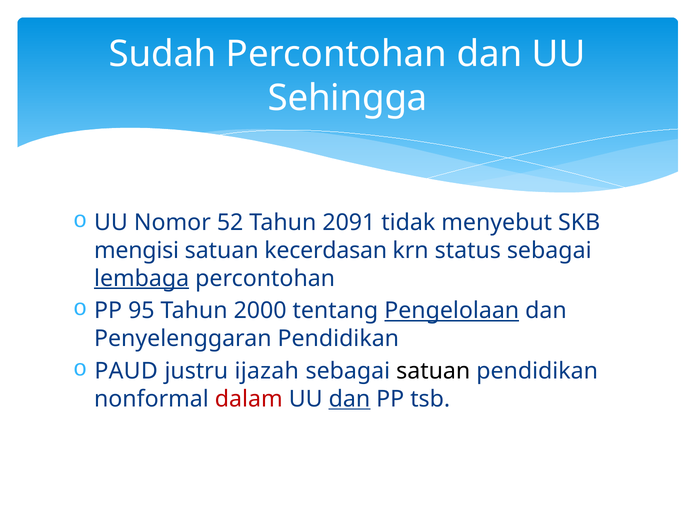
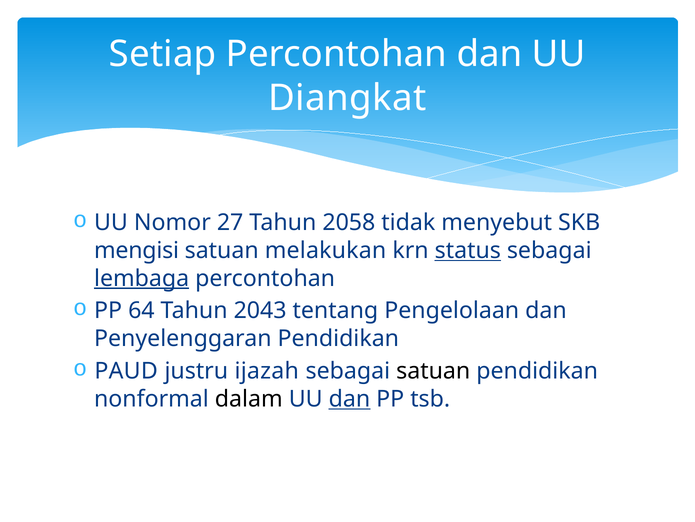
Sudah: Sudah -> Setiap (163, 54)
Sehingga: Sehingga -> Diangkat (347, 98)
52: 52 -> 27 (230, 222)
2091: 2091 -> 2058 (349, 222)
kecerdasan: kecerdasan -> melakukan (326, 250)
status underline: none -> present (468, 250)
95: 95 -> 64 (141, 310)
2000: 2000 -> 2043 (260, 310)
Pengelolaan underline: present -> none (452, 310)
dalam colour: red -> black (249, 398)
